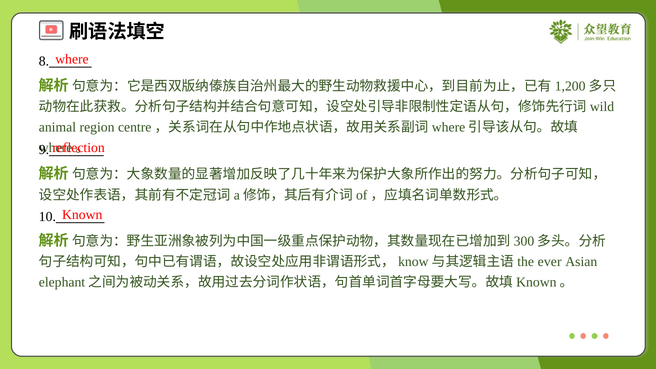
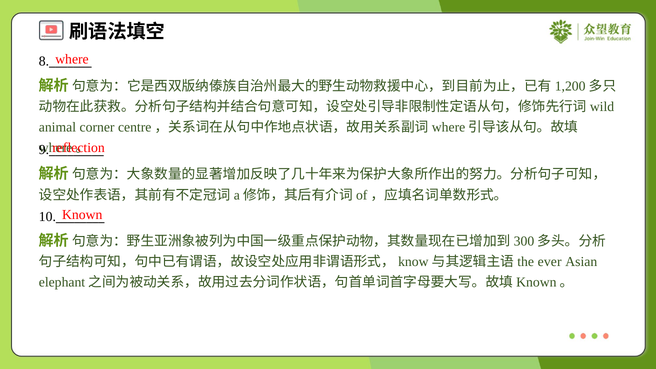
region: region -> corner (97, 127)
